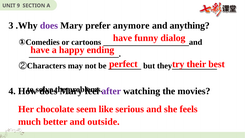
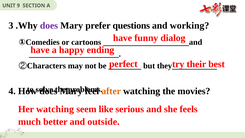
anymore: anymore -> questions (131, 25)
anything: anything -> working (190, 25)
after colour: purple -> orange (111, 91)
Her chocolate: chocolate -> watching (55, 109)
